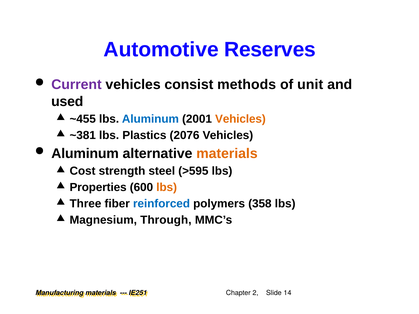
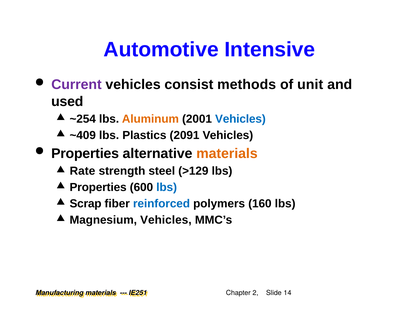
Reserves: Reserves -> Intensive (270, 50)
~455: ~455 -> ~254 (83, 119)
Aluminum colour: blue -> orange (150, 119)
Vehicles colour: orange -> blue (240, 119)
~381: ~381 -> ~409 (83, 135)
2076: 2076 -> 2091 (185, 135)
Aluminum: Aluminum -> Properties (85, 154)
Cost: Cost -> Rate (82, 171)
>595: >595 -> >129 (193, 171)
lbs colour: orange -> blue (167, 187)
Three: Three -> Scrap (86, 204)
358: 358 -> 160 (260, 204)
Magnesium Through: Through -> Vehicles (166, 220)
